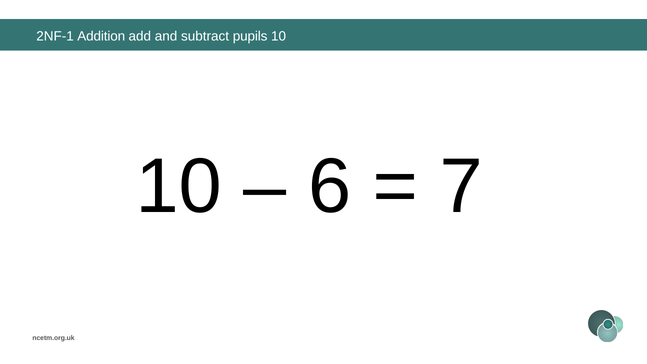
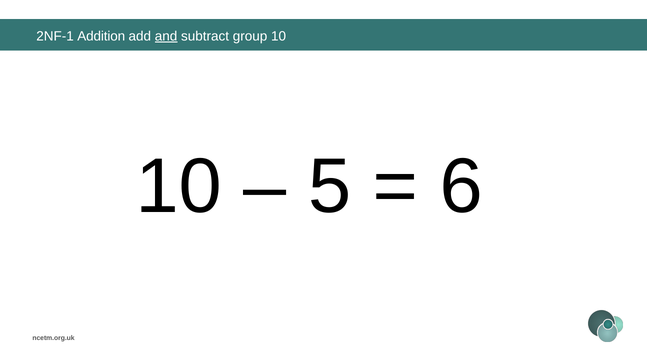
and underline: none -> present (166, 36)
pupils: pupils -> group (250, 36)
6: 6 -> 5 (330, 187)
7: 7 -> 6 (461, 187)
